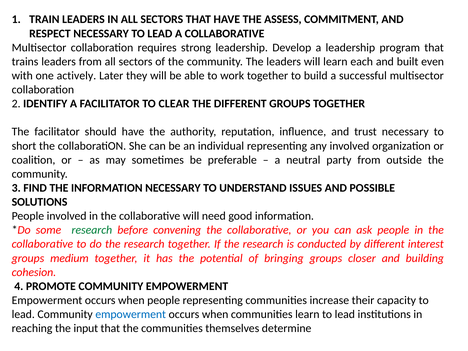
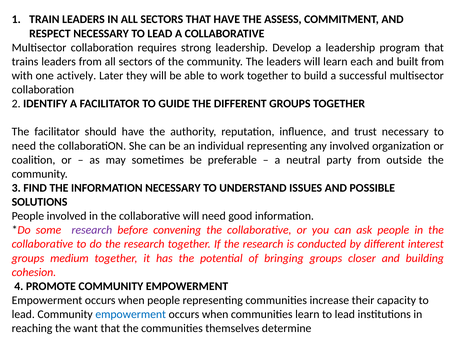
built even: even -> from (433, 62)
CLEAR: CLEAR -> GUIDE (174, 104)
short: short -> need (24, 146)
research colour: green -> purple (92, 230)
input: input -> want (86, 328)
